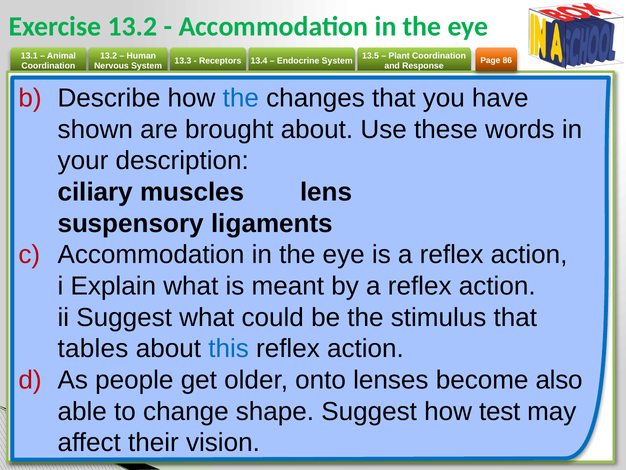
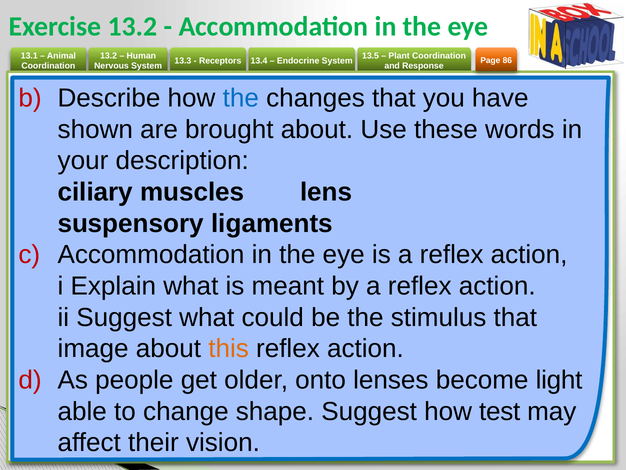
tables: tables -> image (93, 348)
this colour: blue -> orange (229, 348)
also: also -> light (559, 380)
